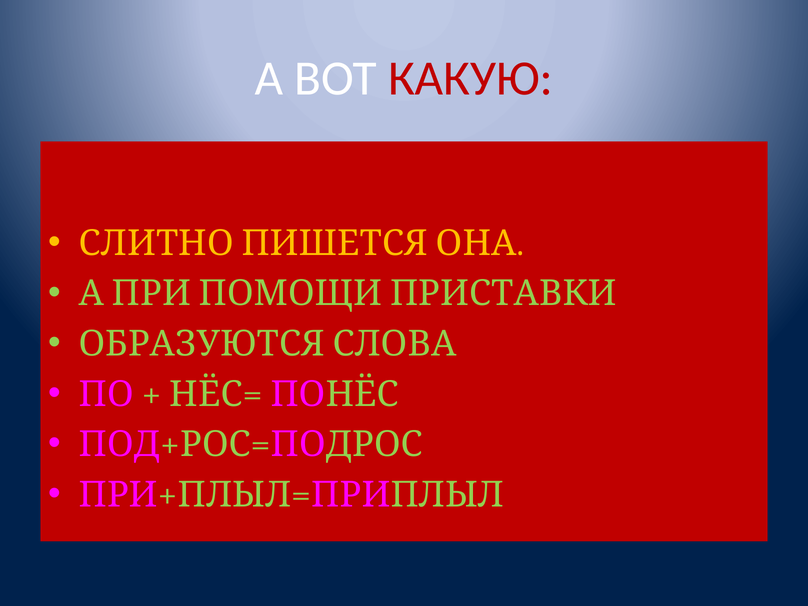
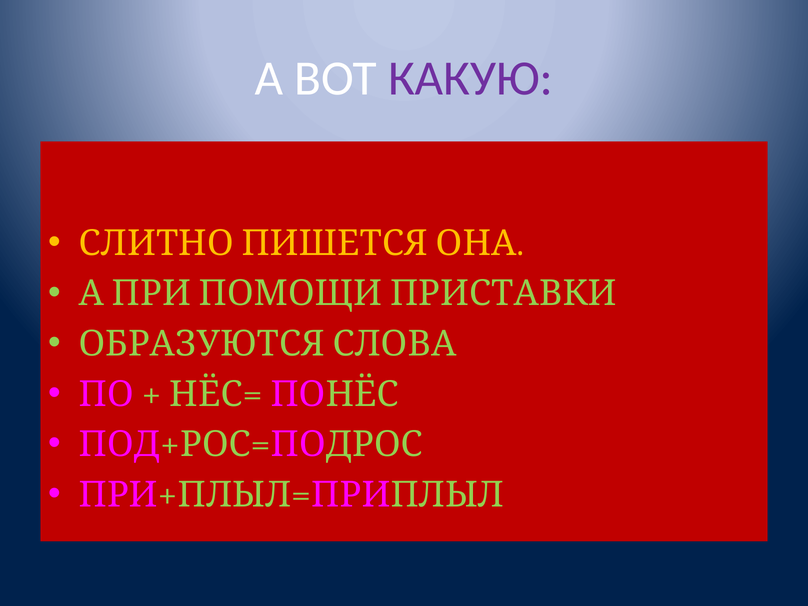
КАКУЮ colour: red -> purple (470, 78)
